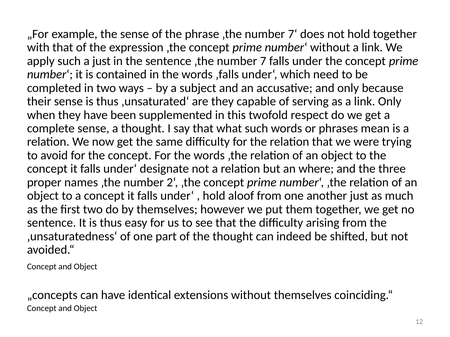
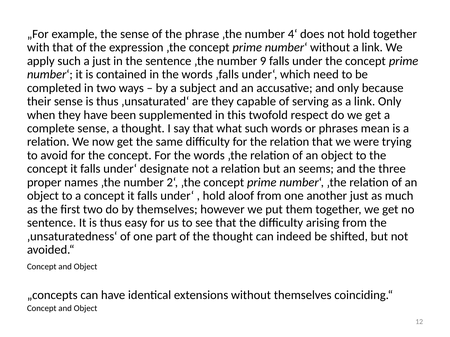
7‘: 7‘ -> 4‘ (293, 34)
7: 7 -> 9 (263, 61)
where: where -> seems (316, 169)
